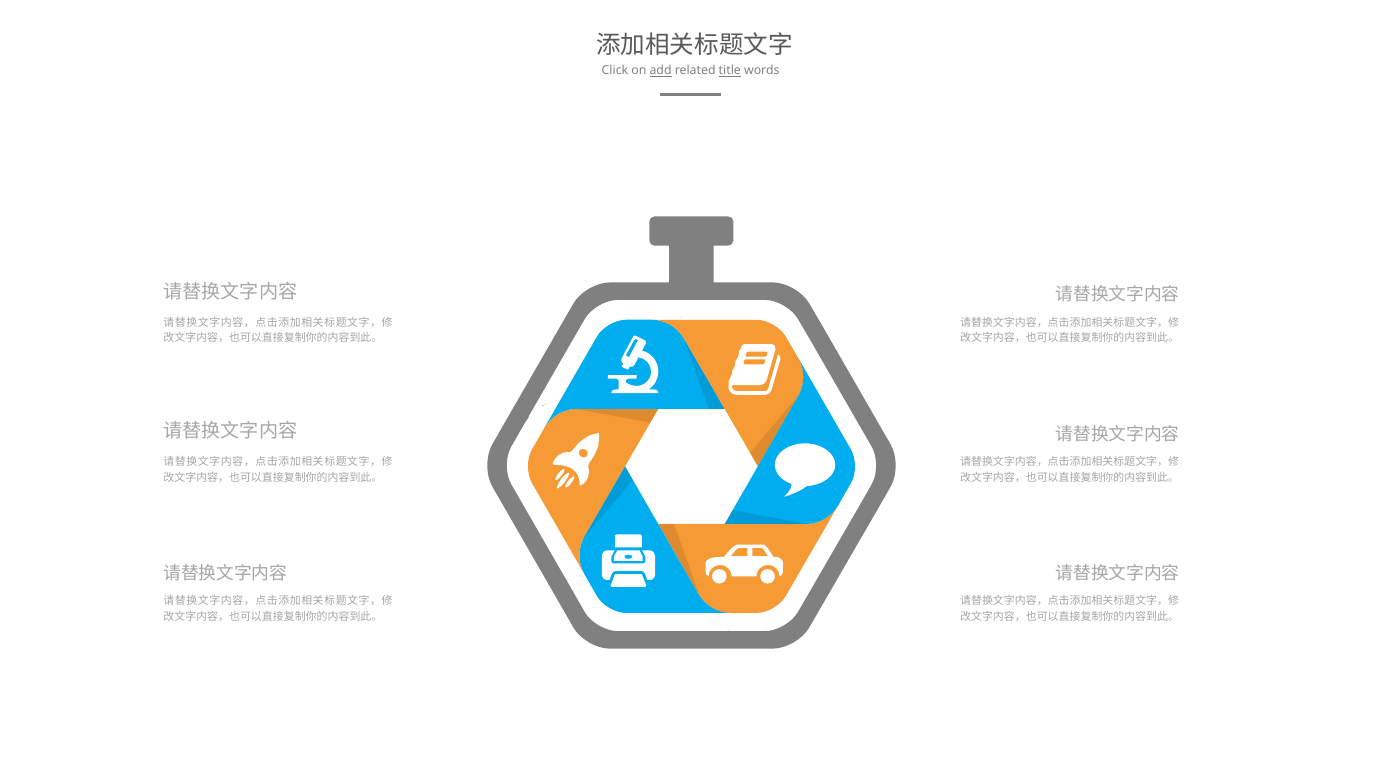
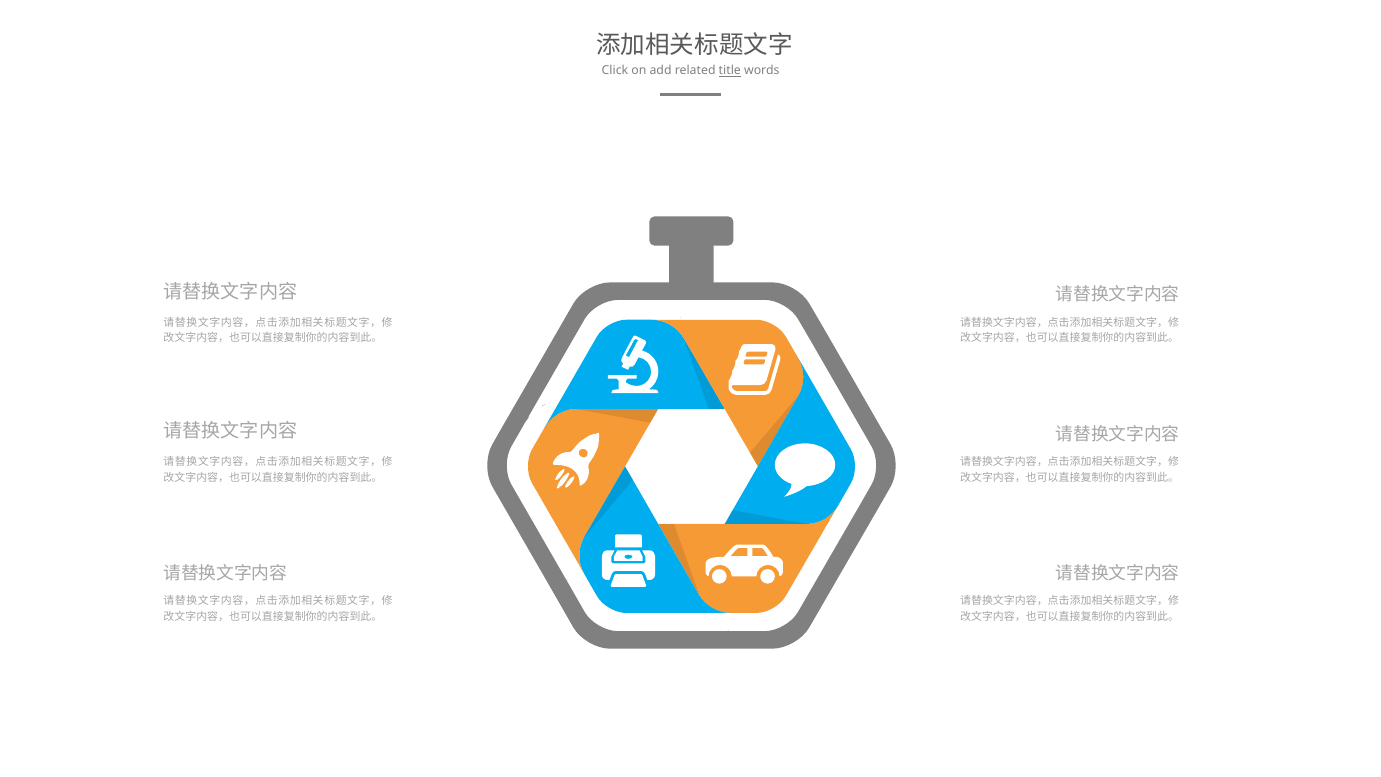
add underline: present -> none (661, 71)
